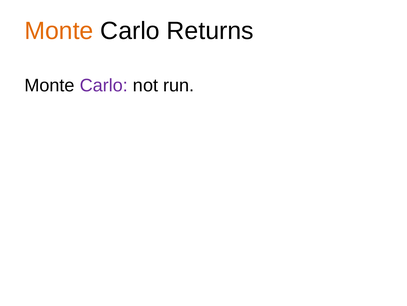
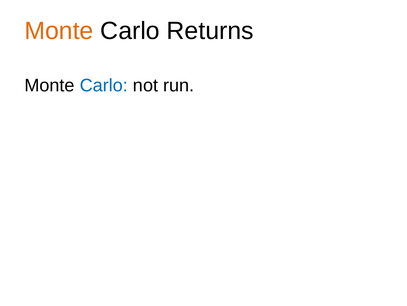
Carlo colour: purple -> blue (104, 85)
